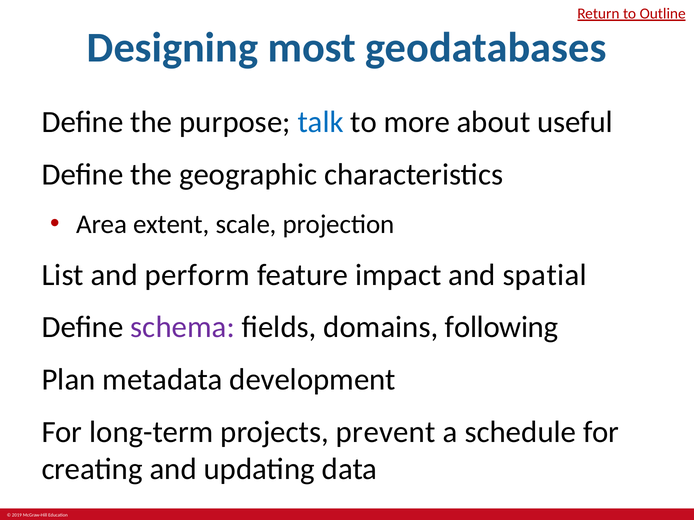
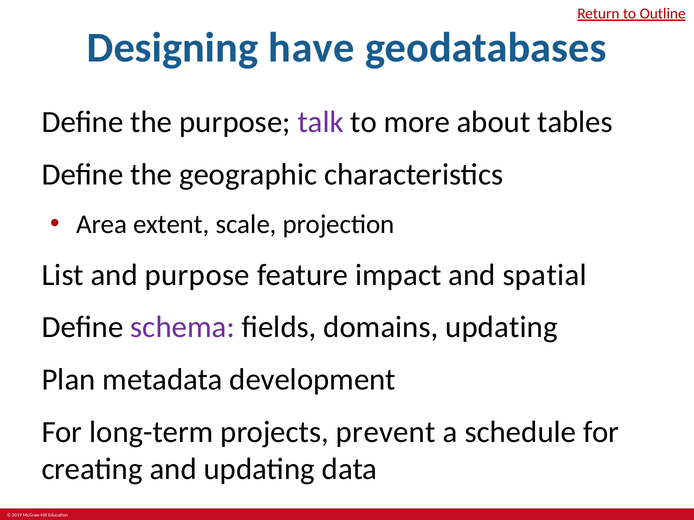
most: most -> have (312, 48)
talk colour: blue -> purple (321, 122)
useful: useful -> tables (575, 122)
and perform: perform -> purpose (197, 275)
domains following: following -> updating (501, 328)
